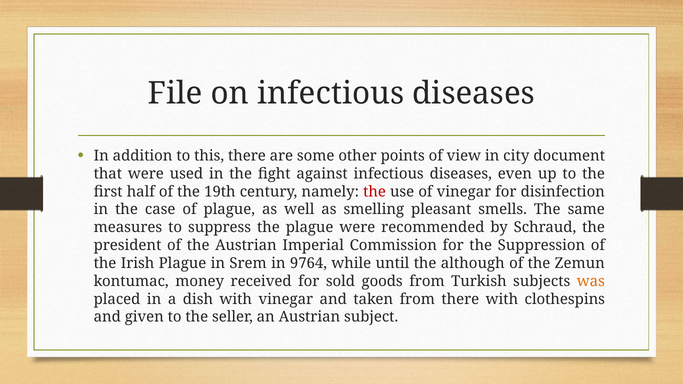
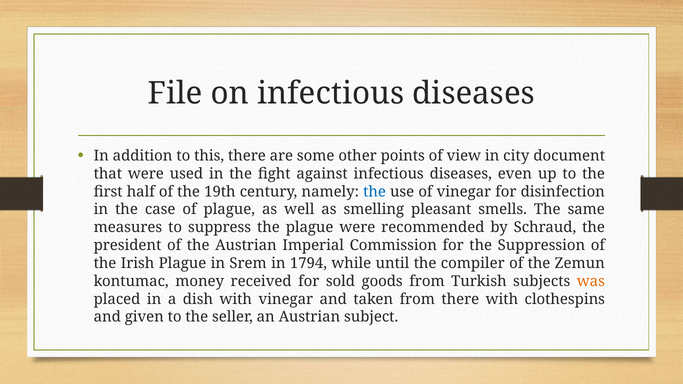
the colour: red -> blue (375, 192)
9764: 9764 -> 1794 (308, 263)
although: although -> compiler (473, 263)
